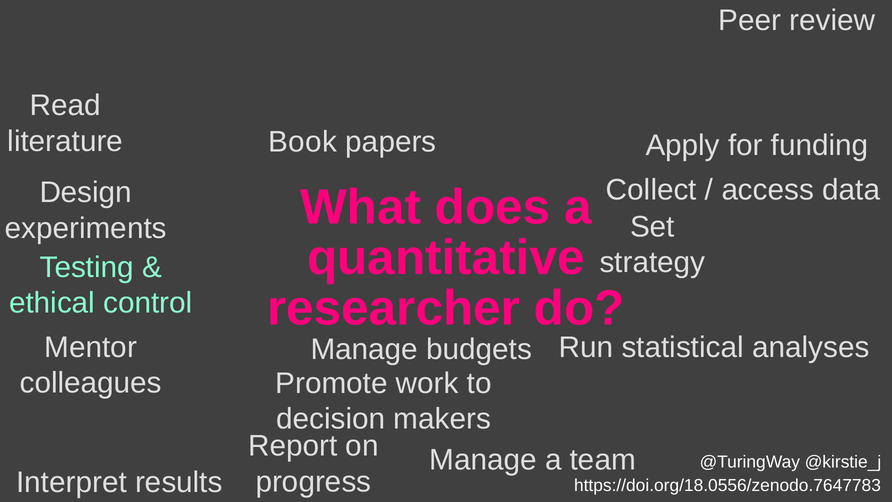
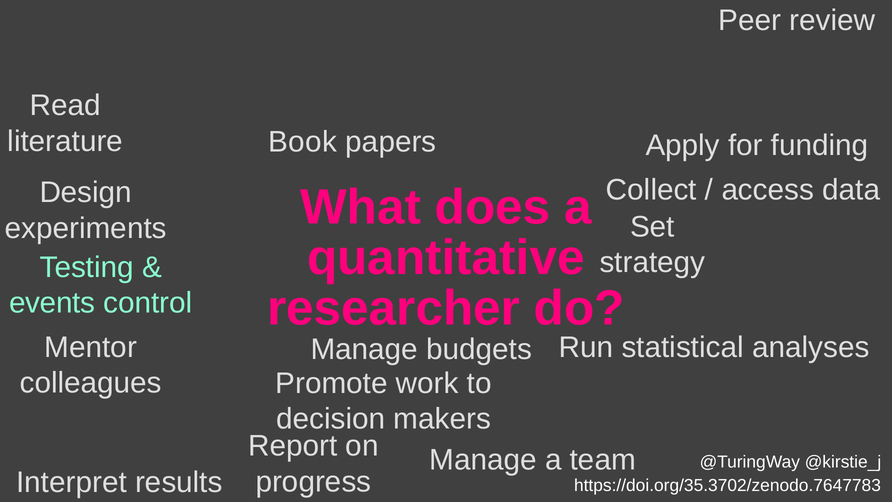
ethical: ethical -> events (52, 303)
https://doi.org/18.0556/zenodo.7647783: https://doi.org/18.0556/zenodo.7647783 -> https://doi.org/35.3702/zenodo.7647783 (727, 485)
